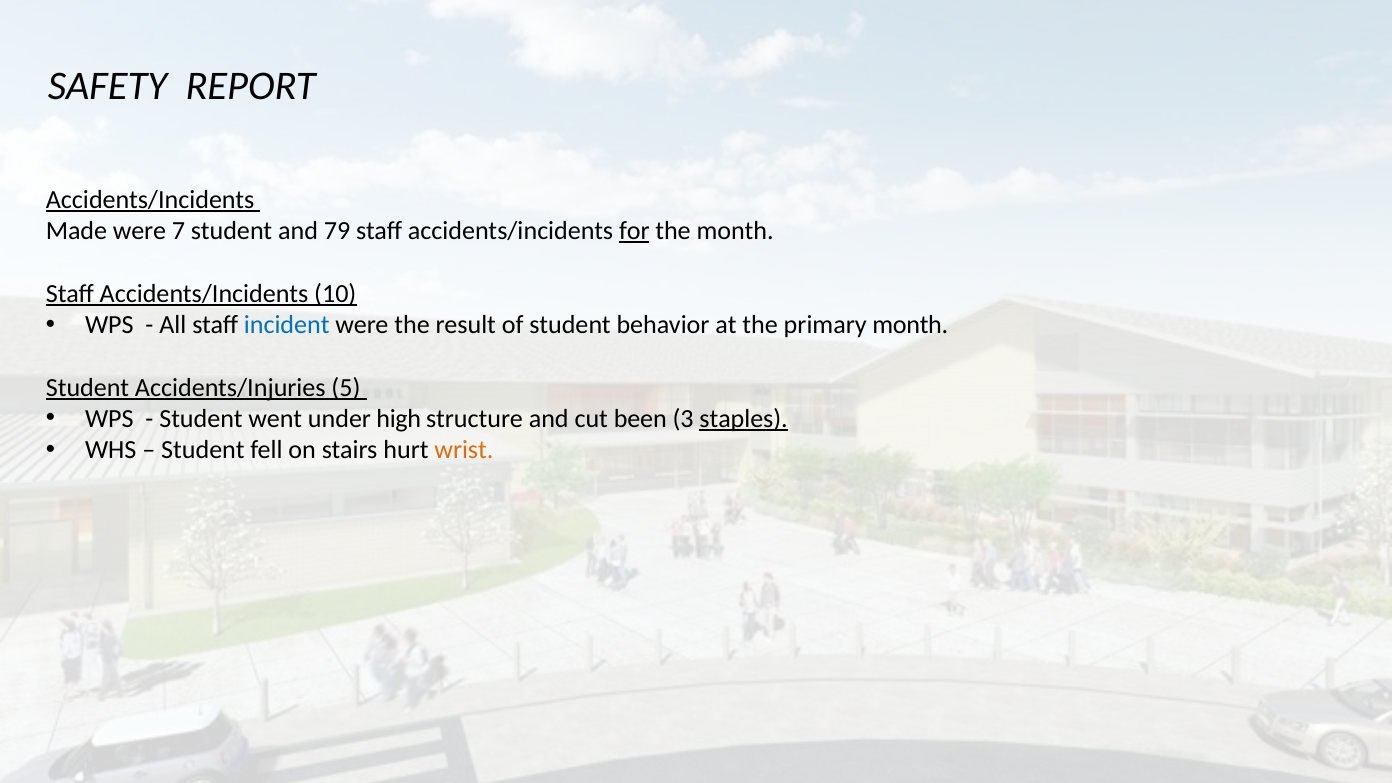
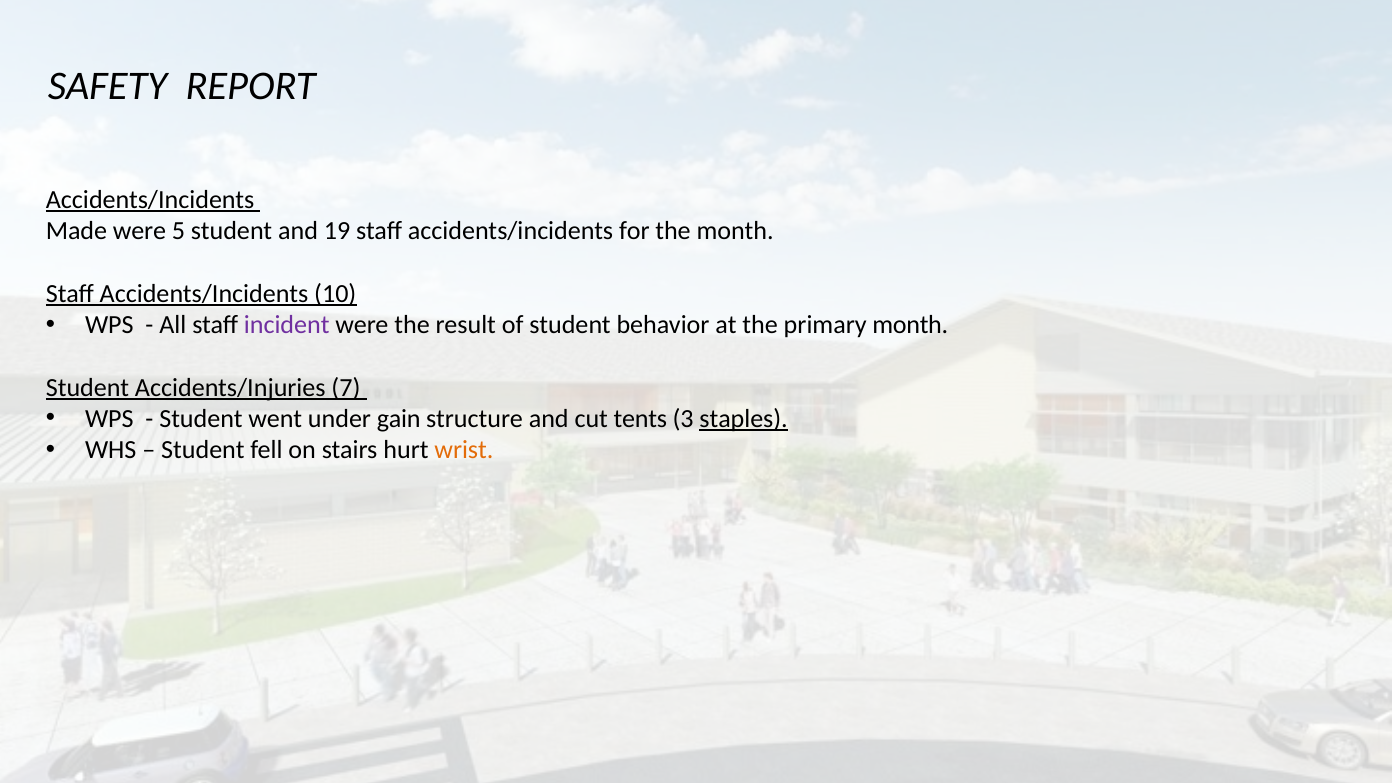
7: 7 -> 5 (178, 231)
79: 79 -> 19 (337, 231)
for underline: present -> none (634, 231)
incident colour: blue -> purple (287, 325)
5: 5 -> 7 (346, 387)
high: high -> gain (399, 419)
been: been -> tents (640, 419)
